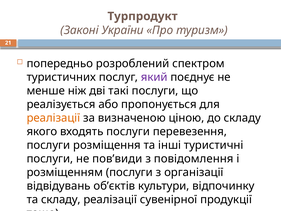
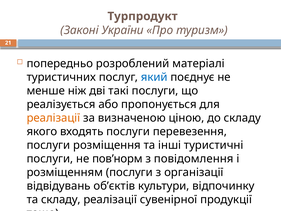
спектром: спектром -> матеріалі (198, 63)
який colour: purple -> blue (154, 77)
пов’види: пов’види -> пов’норм (117, 159)
